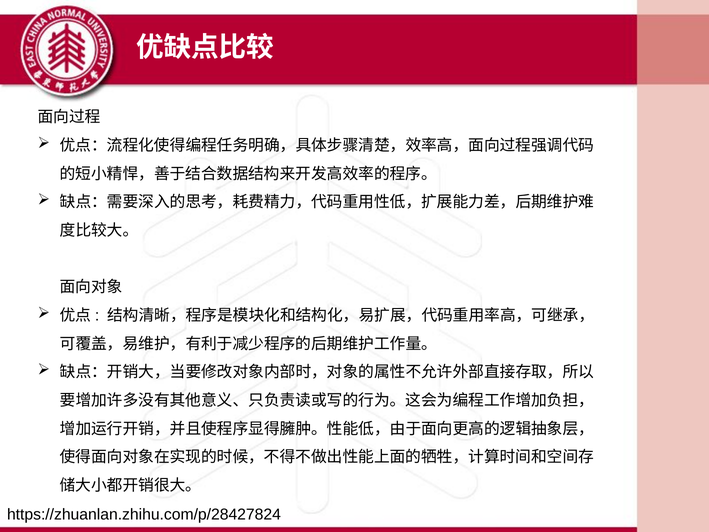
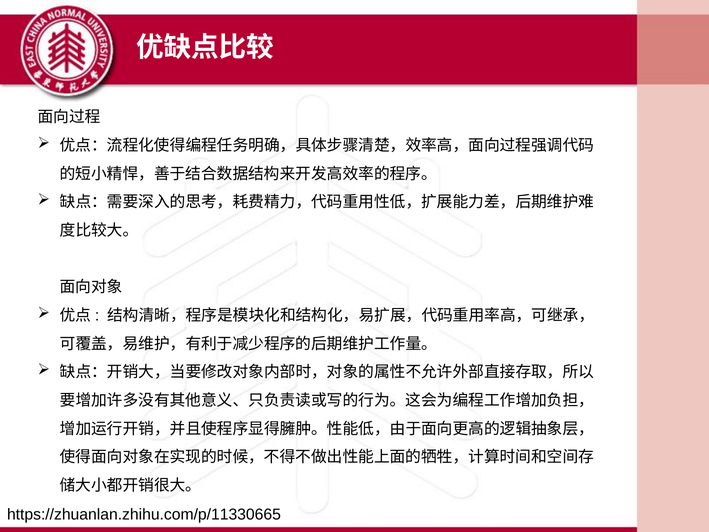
https://zhuanlan.zhihu.com/p/28427824: https://zhuanlan.zhihu.com/p/28427824 -> https://zhuanlan.zhihu.com/p/11330665 (144, 514)
